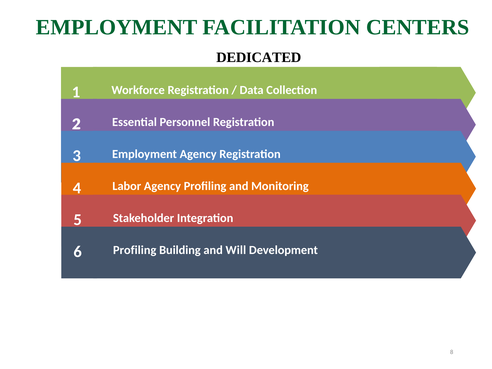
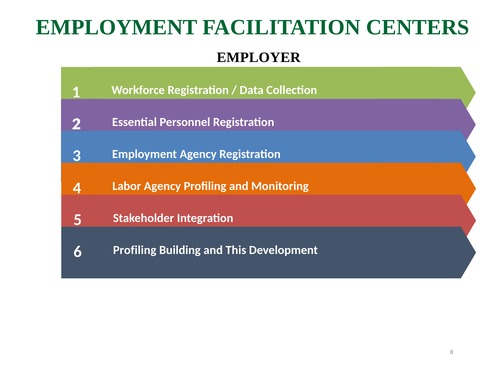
DEDICATED: DEDICATED -> EMPLOYER (259, 57)
Will: Will -> This (236, 250)
